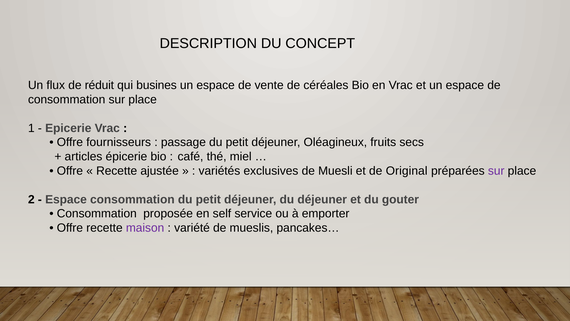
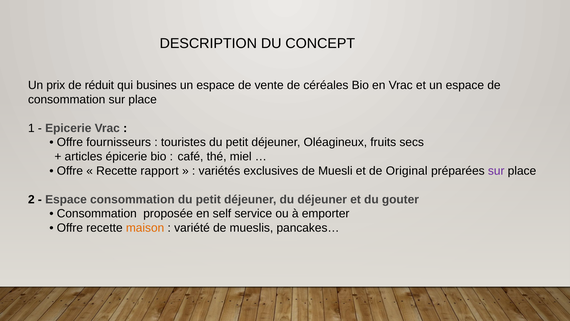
flux: flux -> prix (56, 85)
passage: passage -> touristes (183, 142)
ajustée: ajustée -> rapport (160, 171)
maison colour: purple -> orange (145, 228)
